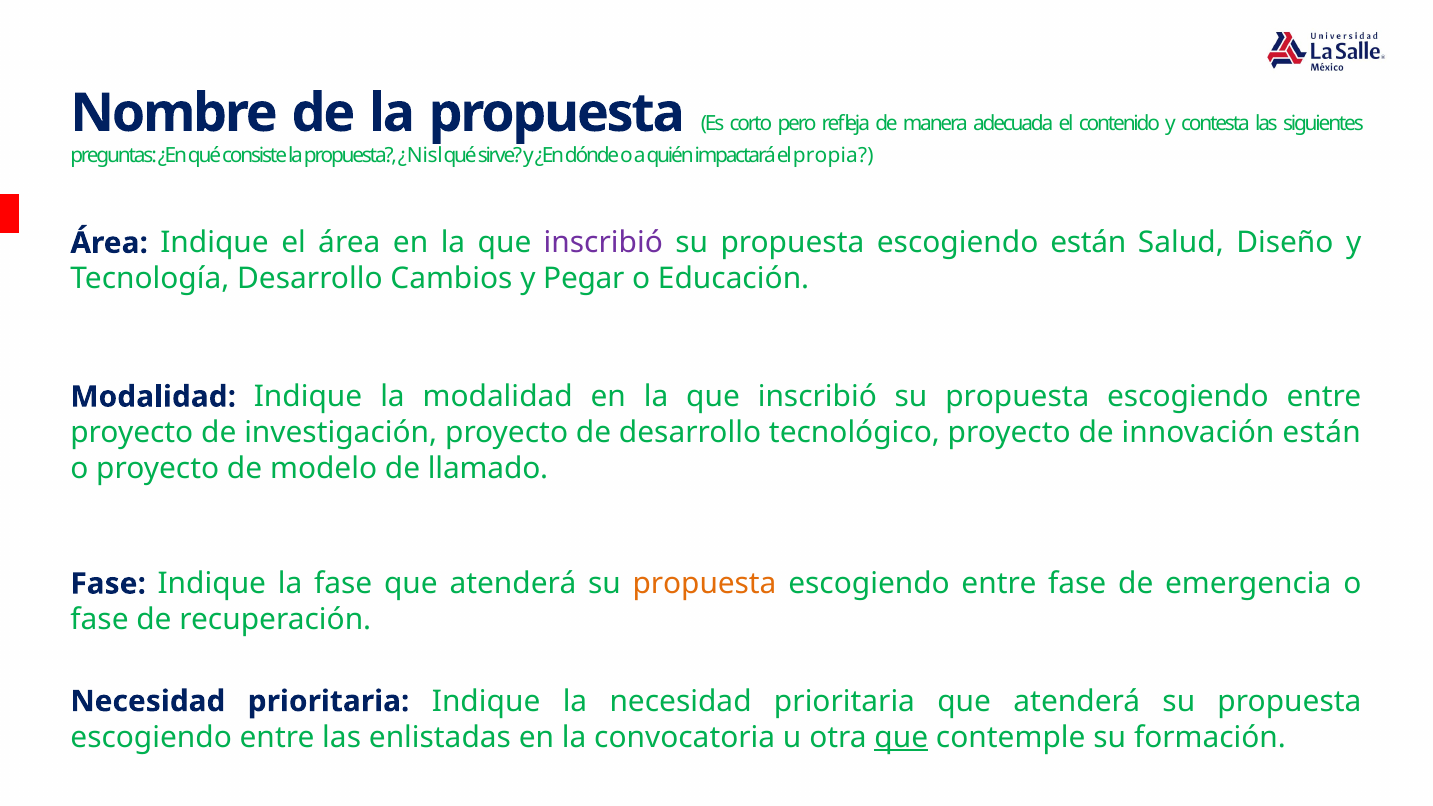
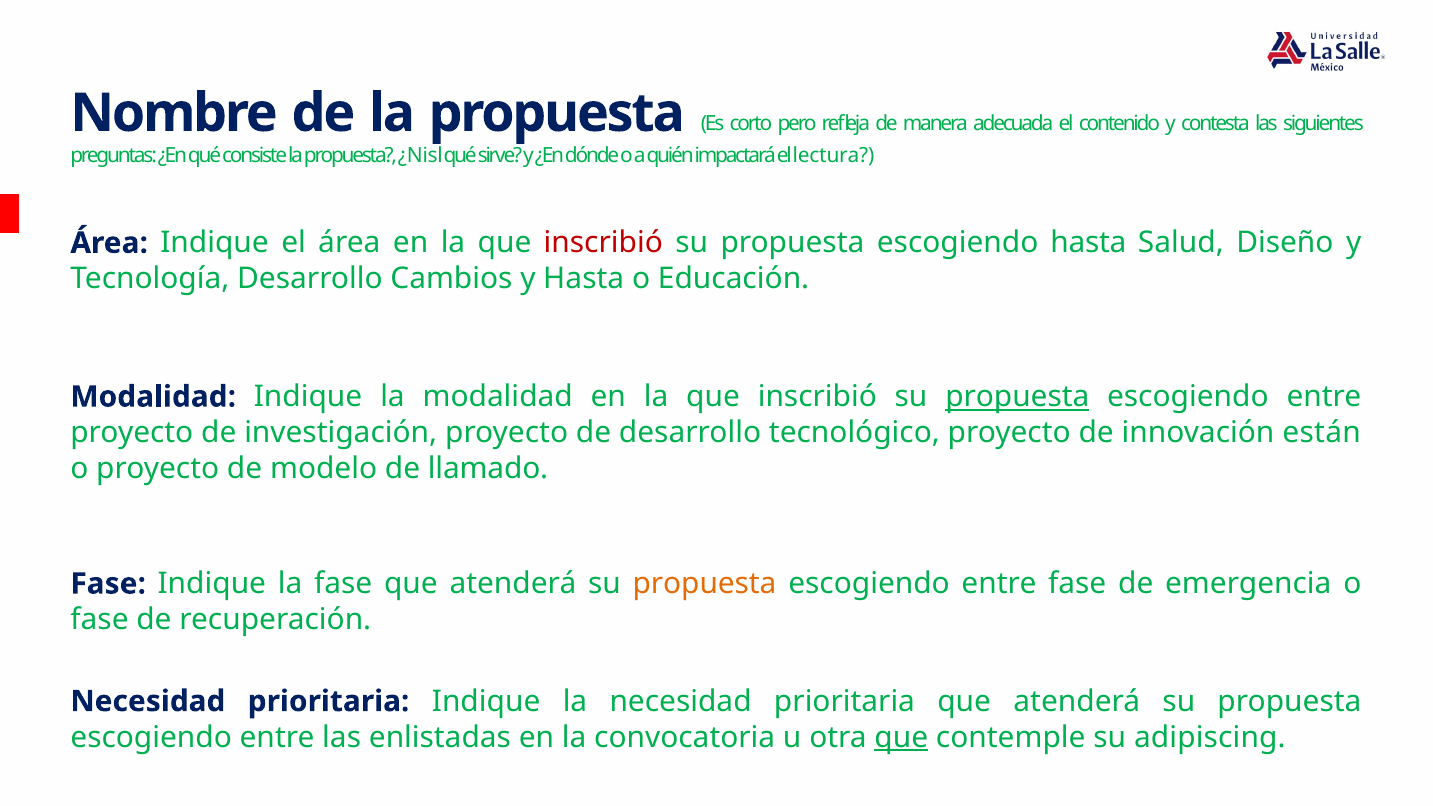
propia: propia -> lectura (833, 156)
inscribió colour: purple -> red (603, 243)
escogiendo están: están -> hasta (1088, 243)
y Pegar: Pegar -> Hasta (584, 279)
propuesta underline: none -> present (1017, 397)
formación: formación -> adipiscing (1210, 737)
